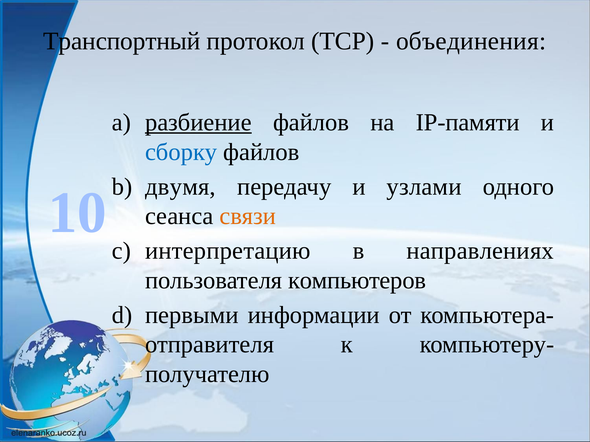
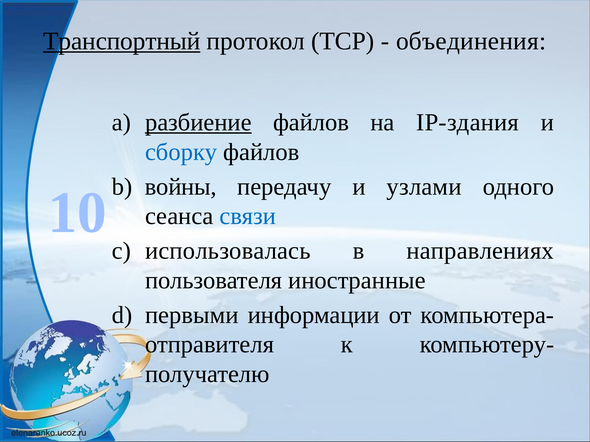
Транспортный underline: none -> present (122, 41)
IP-памяти: IP-памяти -> IP-здания (468, 123)
двумя: двумя -> войны (181, 187)
связи colour: orange -> blue (248, 216)
интерпретацию: интерпретацию -> использовалась (228, 251)
компьютеров: компьютеров -> иностранные (357, 281)
